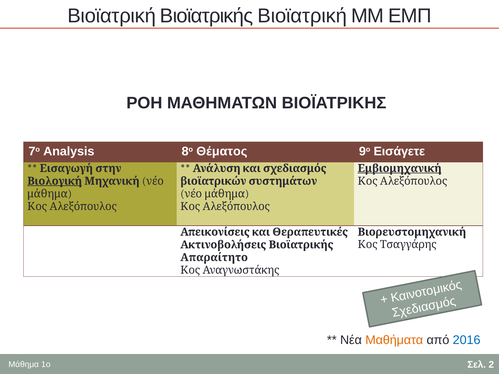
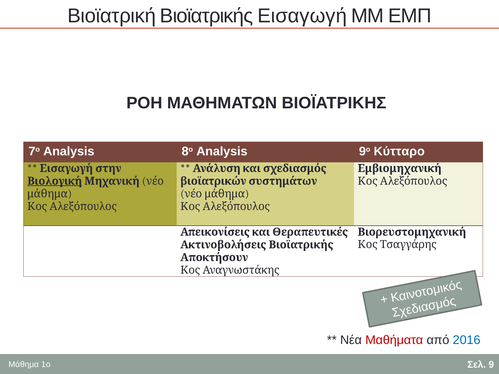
Βιοϊατρικής Βιοϊατρική: Βιοϊατρική -> Εισαγωγή (302, 16)
8ο Θέματος: Θέματος -> Analysis (222, 152)
Εισάγετε: Εισάγετε -> Κύτταρο (399, 152)
Εμβιομηχανική underline: present -> none (400, 168)
Απαραίτητο: Απαραίτητο -> Αποκτήσουν (214, 258)
Μαθήματα colour: orange -> red (394, 340)
2: 2 -> 9 (491, 365)
